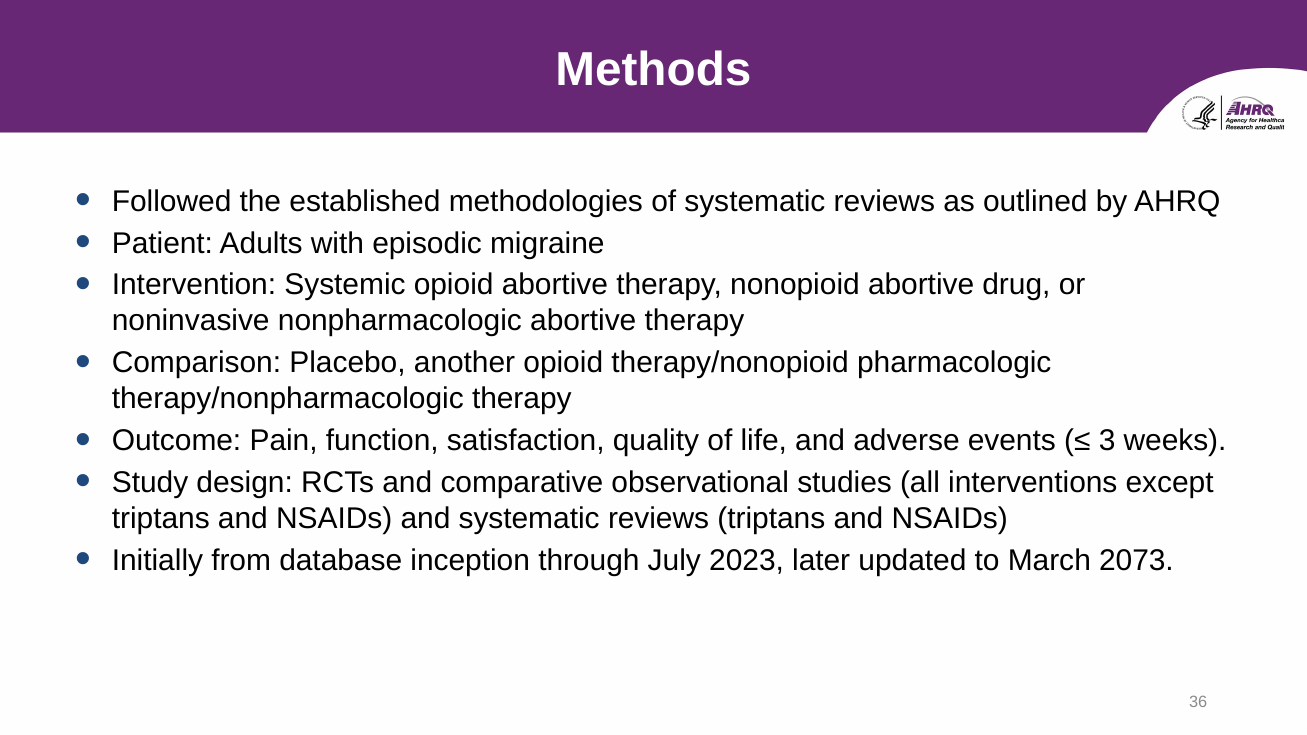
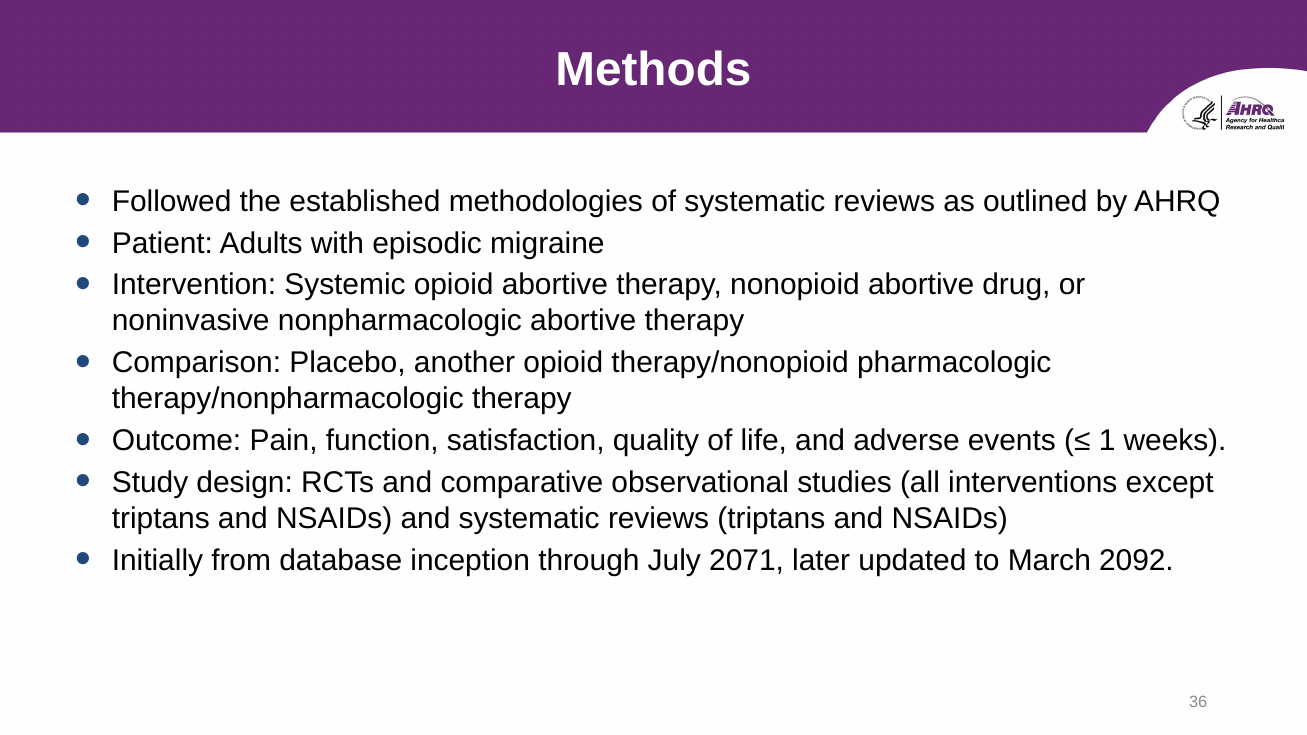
3: 3 -> 1 (1107, 441)
2023: 2023 -> 2071 (747, 560)
2073: 2073 -> 2092 (1136, 560)
